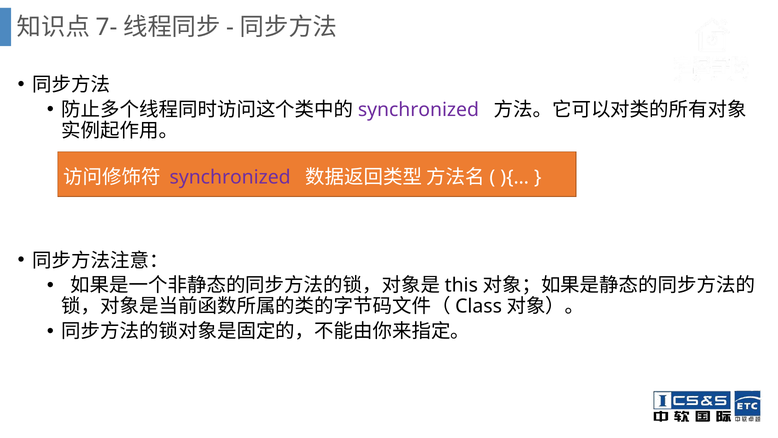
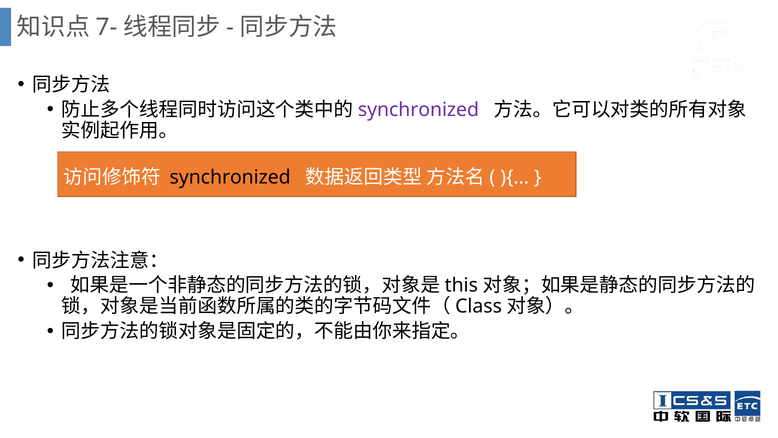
synchronized colour: purple -> black (230, 177)
